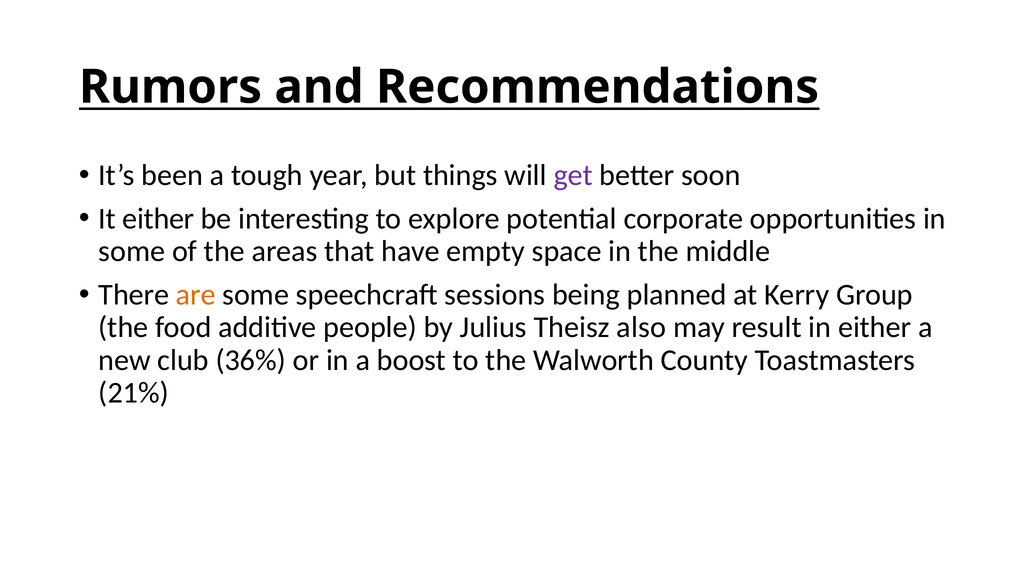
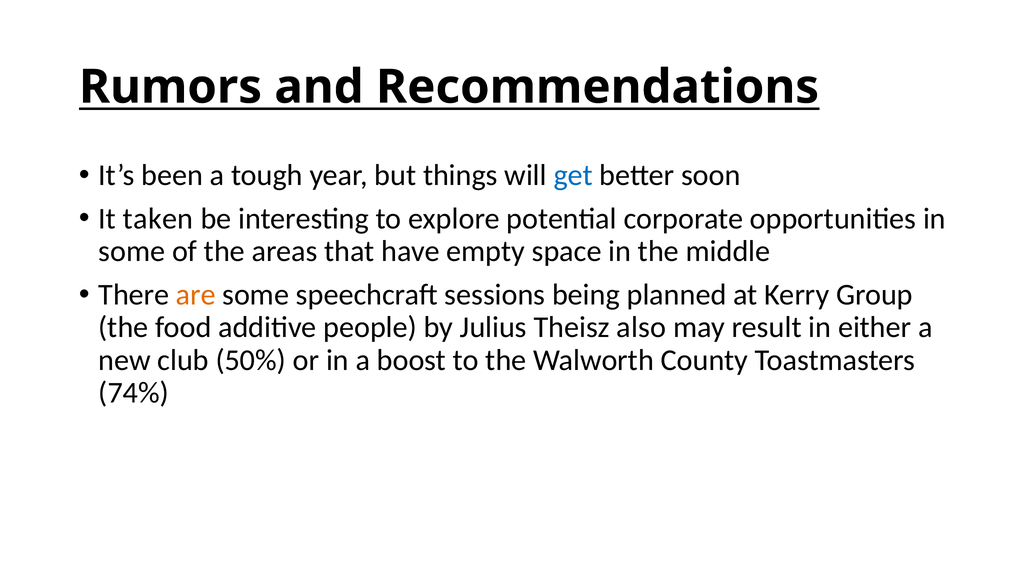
get colour: purple -> blue (573, 175)
It either: either -> taken (158, 219)
36%: 36% -> 50% (251, 360)
21%: 21% -> 74% (134, 393)
